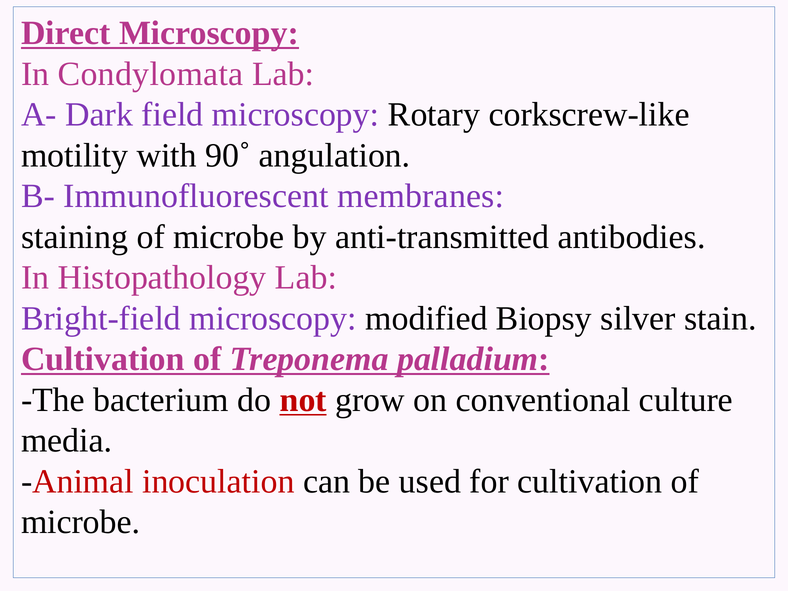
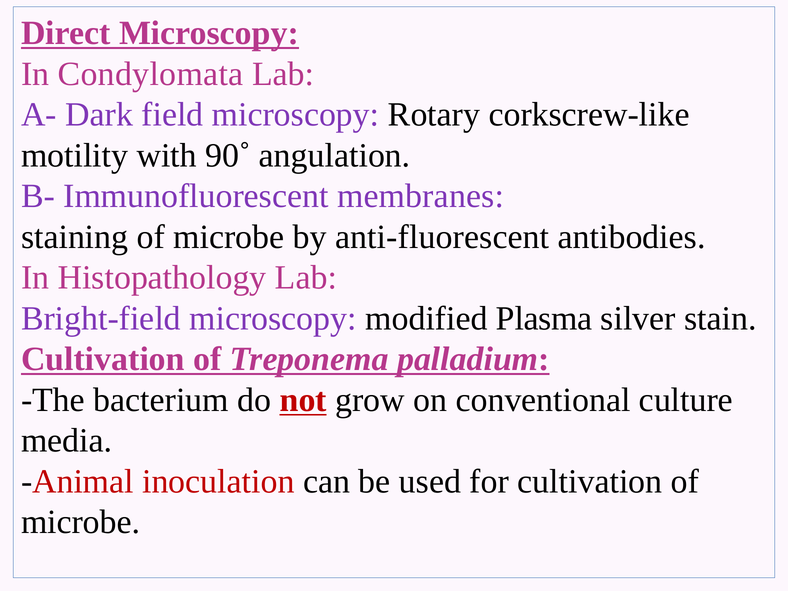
anti-transmitted: anti-transmitted -> anti-fluorescent (442, 237)
Biopsy: Biopsy -> Plasma (544, 318)
